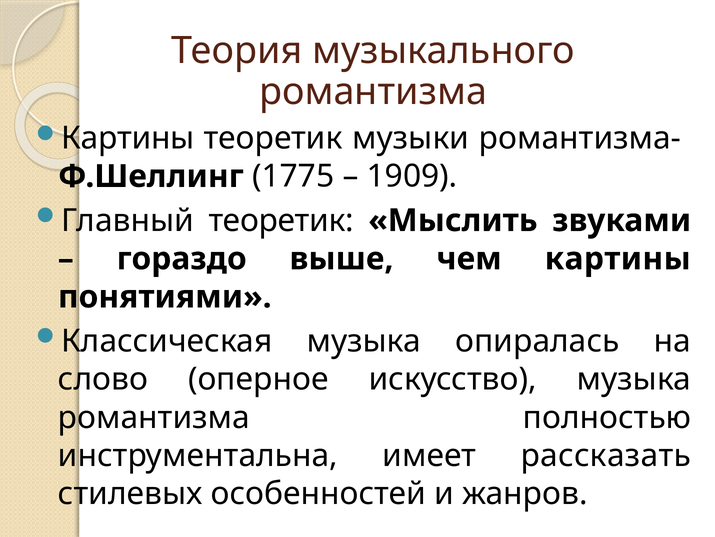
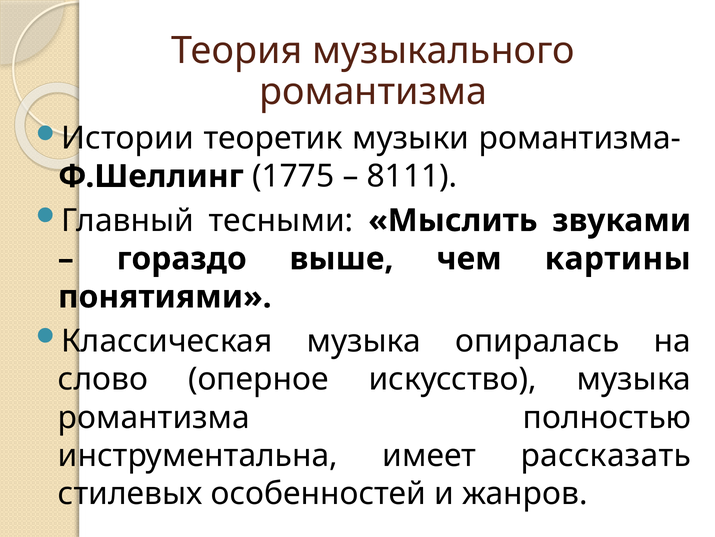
Картины: Картины -> Истории (128, 138)
1909: 1909 -> 8111 (412, 176)
Главный теоретик: теоретик -> тесными (281, 220)
